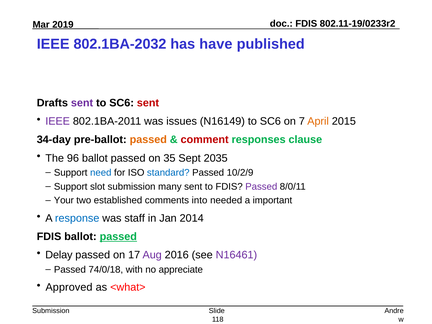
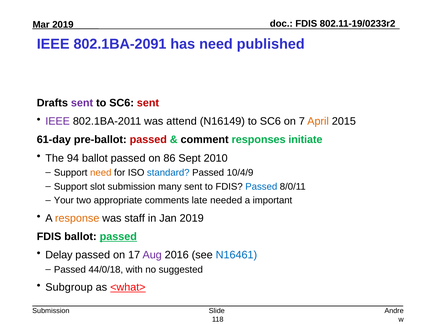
802.1BA-2032: 802.1BA-2032 -> 802.1BA-2091 (120, 44)
has have: have -> need (216, 44)
issues: issues -> attend (182, 121)
34-day: 34-day -> 61-day (54, 140)
passed colour: orange -> red (148, 140)
comment colour: red -> black (205, 140)
clause: clause -> initiate (305, 140)
96: 96 -> 94 (73, 158)
35: 35 -> 86 (169, 158)
2035: 2035 -> 2010 (216, 158)
need colour: blue -> orange (101, 173)
10/2/9: 10/2/9 -> 10/4/9 (240, 173)
Passed colour: purple -> blue (261, 187)
established: established -> appropriate (118, 200)
into: into -> late (200, 200)
response colour: blue -> orange (77, 218)
Jan 2014: 2014 -> 2019 (192, 218)
N16461 colour: purple -> blue (236, 255)
74/0/18: 74/0/18 -> 44/0/18 (106, 270)
appreciate: appreciate -> suggested (181, 270)
Approved: Approved -> Subgroup (69, 287)
<what> underline: none -> present (128, 287)
